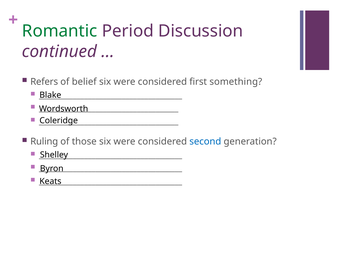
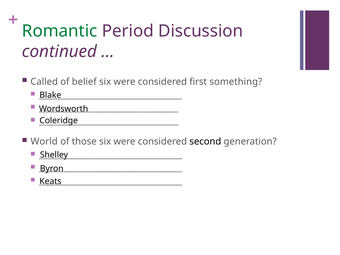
Refers: Refers -> Called (44, 82)
Ruling: Ruling -> World (44, 142)
second colour: blue -> black (205, 142)
